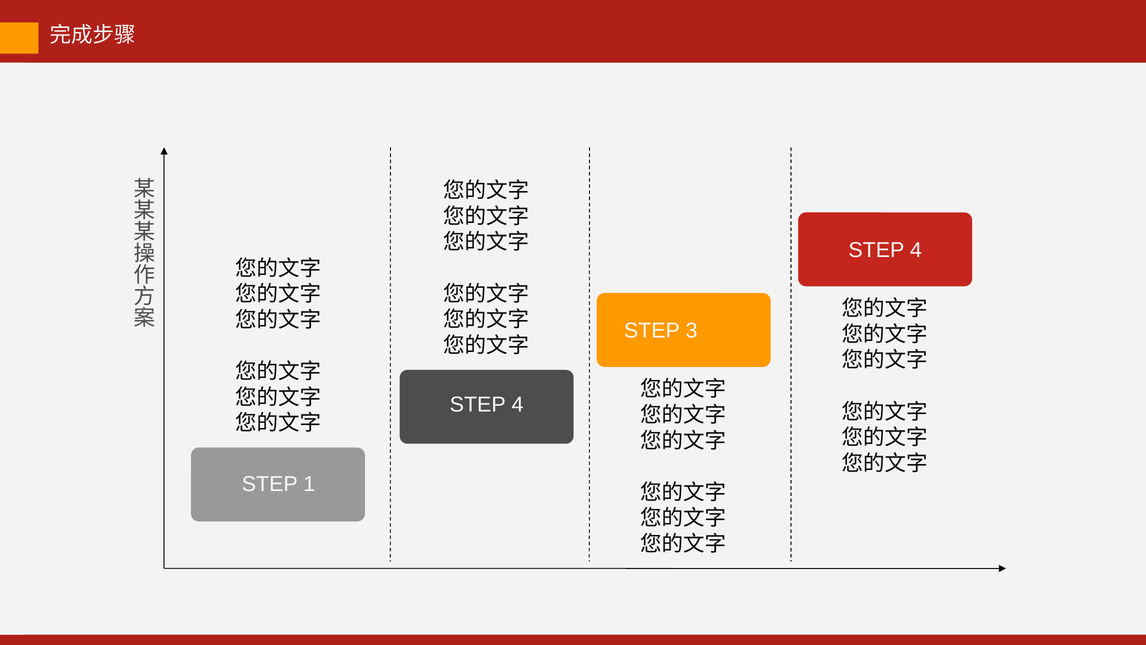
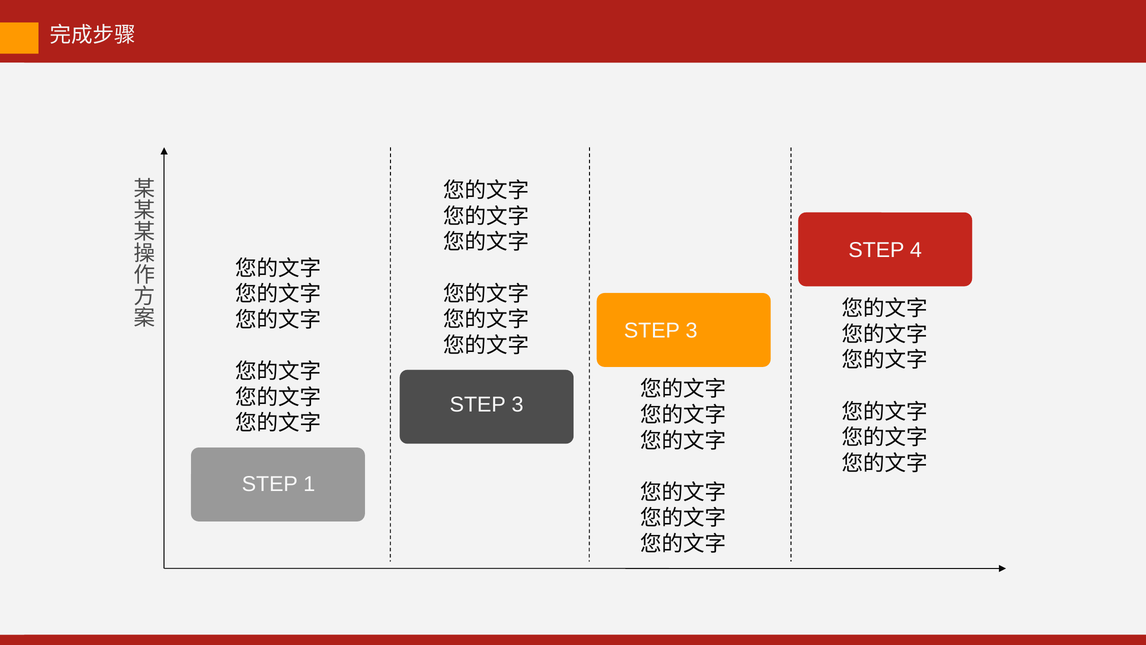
4: 4 -> 3 (518, 404)
